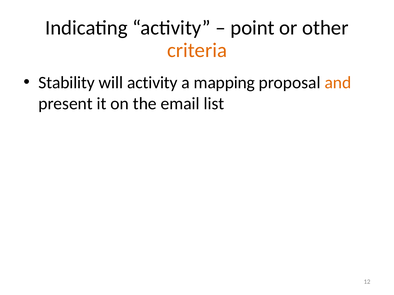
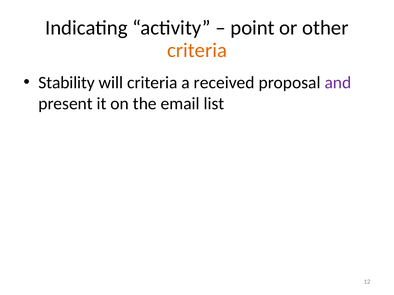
will activity: activity -> criteria (152, 83)
mapping: mapping -> received (224, 83)
and colour: orange -> purple (338, 83)
